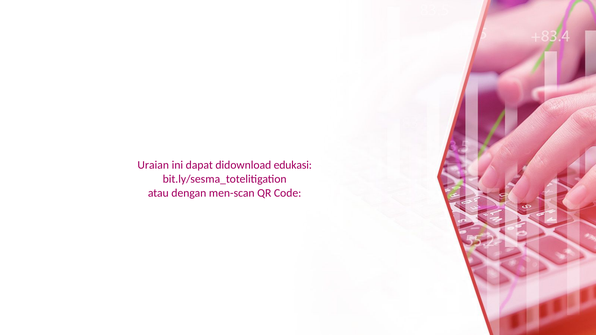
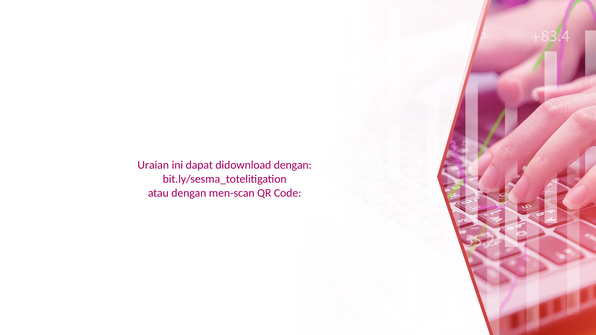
didownload edukasi: edukasi -> dengan (293, 165)
